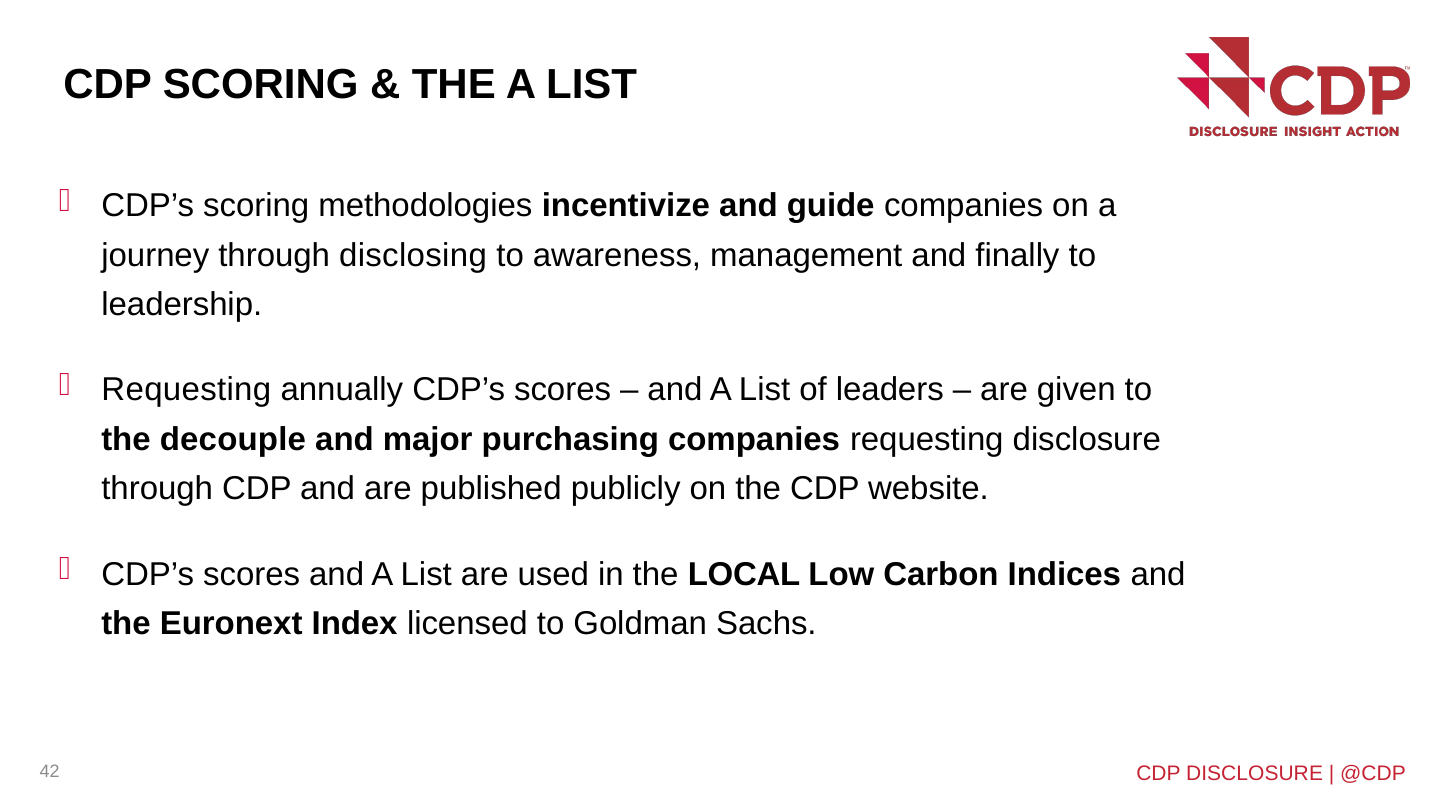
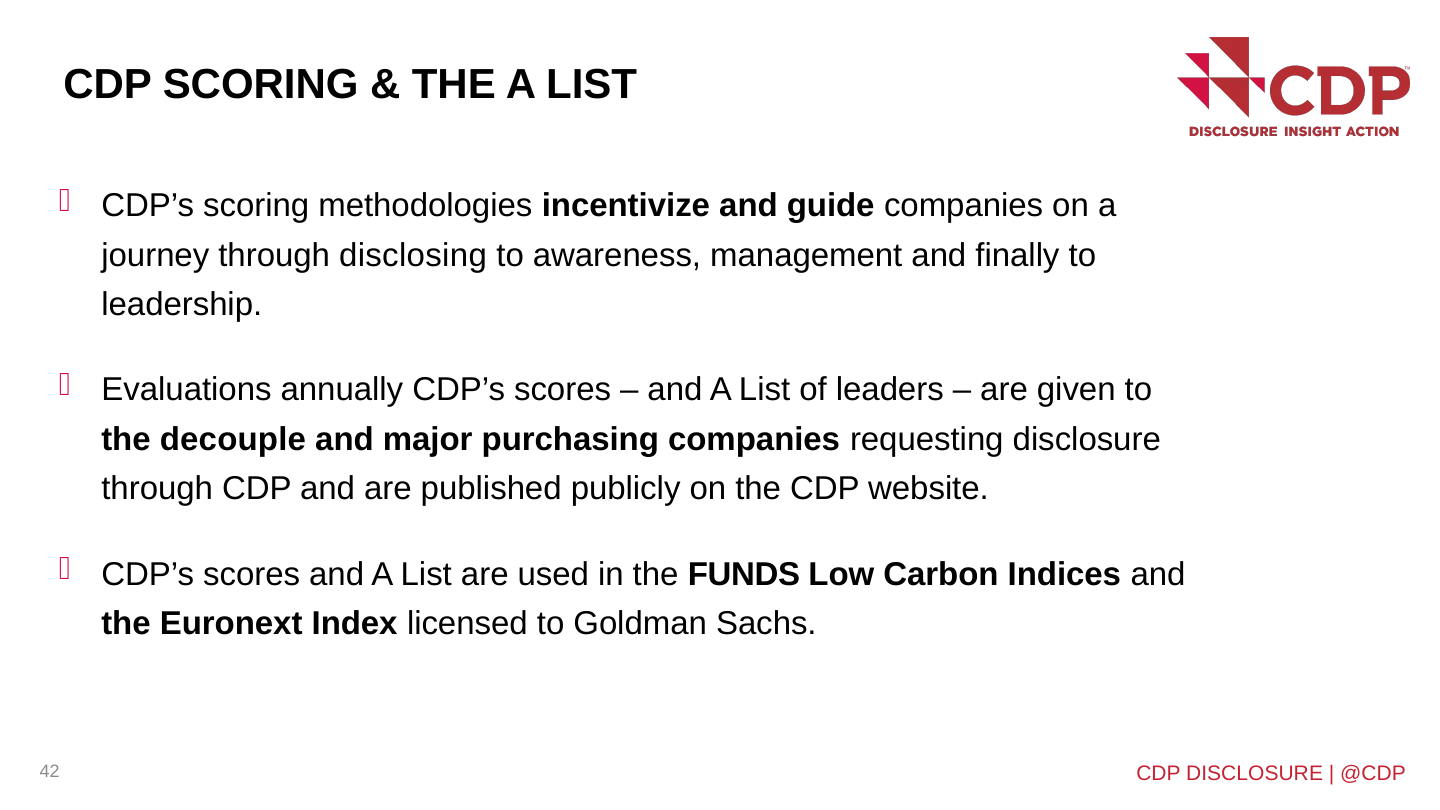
Requesting: Requesting -> Evaluations (187, 390)
LOCAL: LOCAL -> FUNDS (744, 574)
